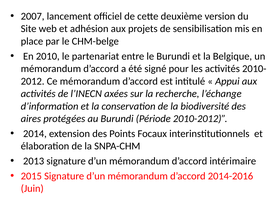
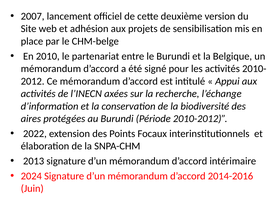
2014: 2014 -> 2022 (35, 133)
2015: 2015 -> 2024 (31, 176)
